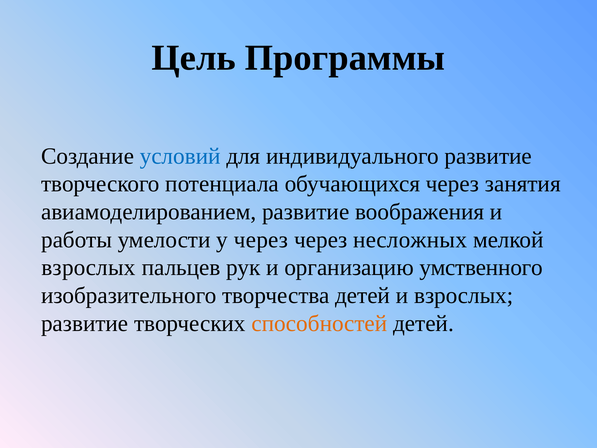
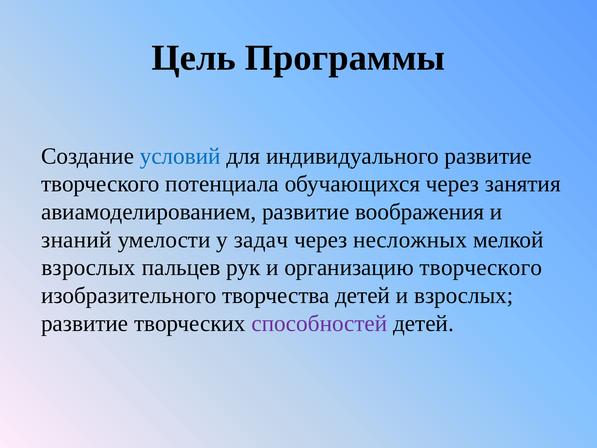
работы: работы -> знаний (76, 240)
у через: через -> задач (261, 240)
организацию умственного: умственного -> творческого (481, 267)
способностей colour: orange -> purple (319, 323)
